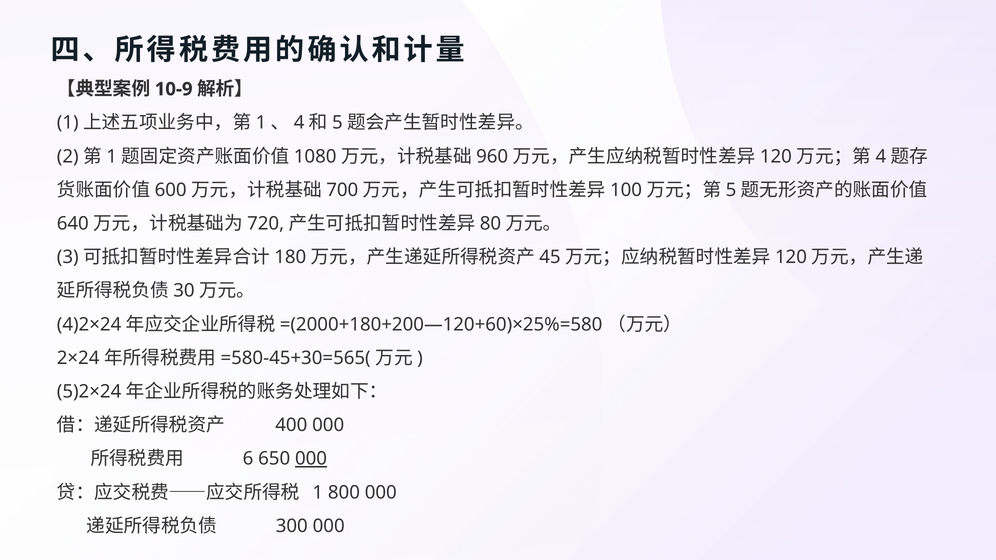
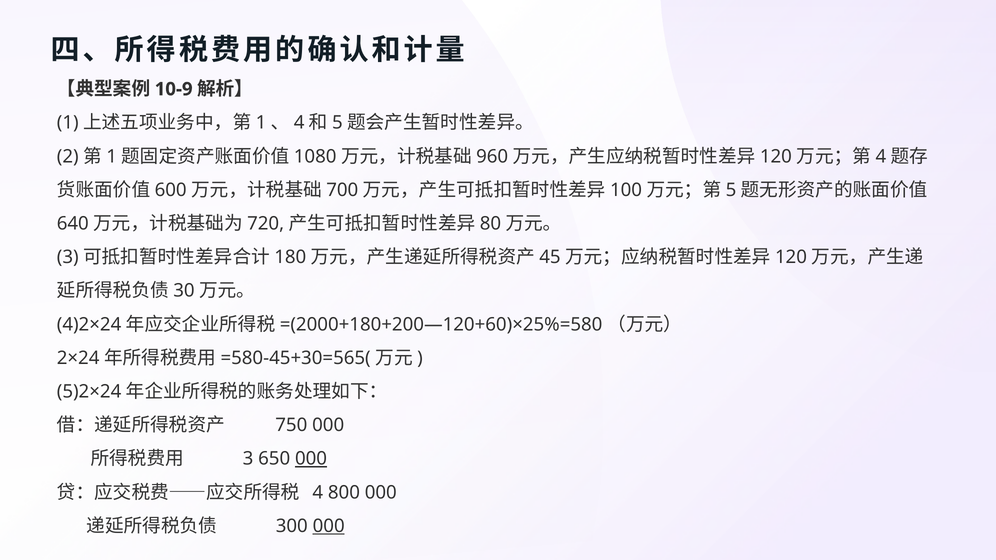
400: 400 -> 750 (291, 425)
6: 6 -> 3 (248, 459)
1: 1 -> 4 (318, 493)
000 underline: none -> present (329, 526)
